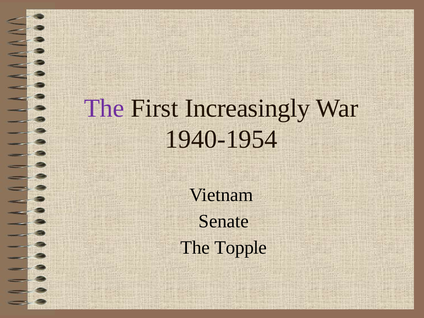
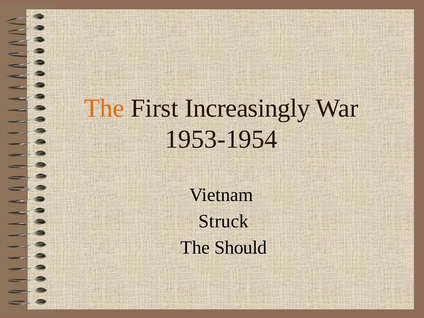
The colour: purple -> orange (104, 108)
1940-1954: 1940-1954 -> 1953-1954 (221, 139)
Senate: Senate -> Struck (224, 221)
Topple: Topple -> Should (241, 248)
